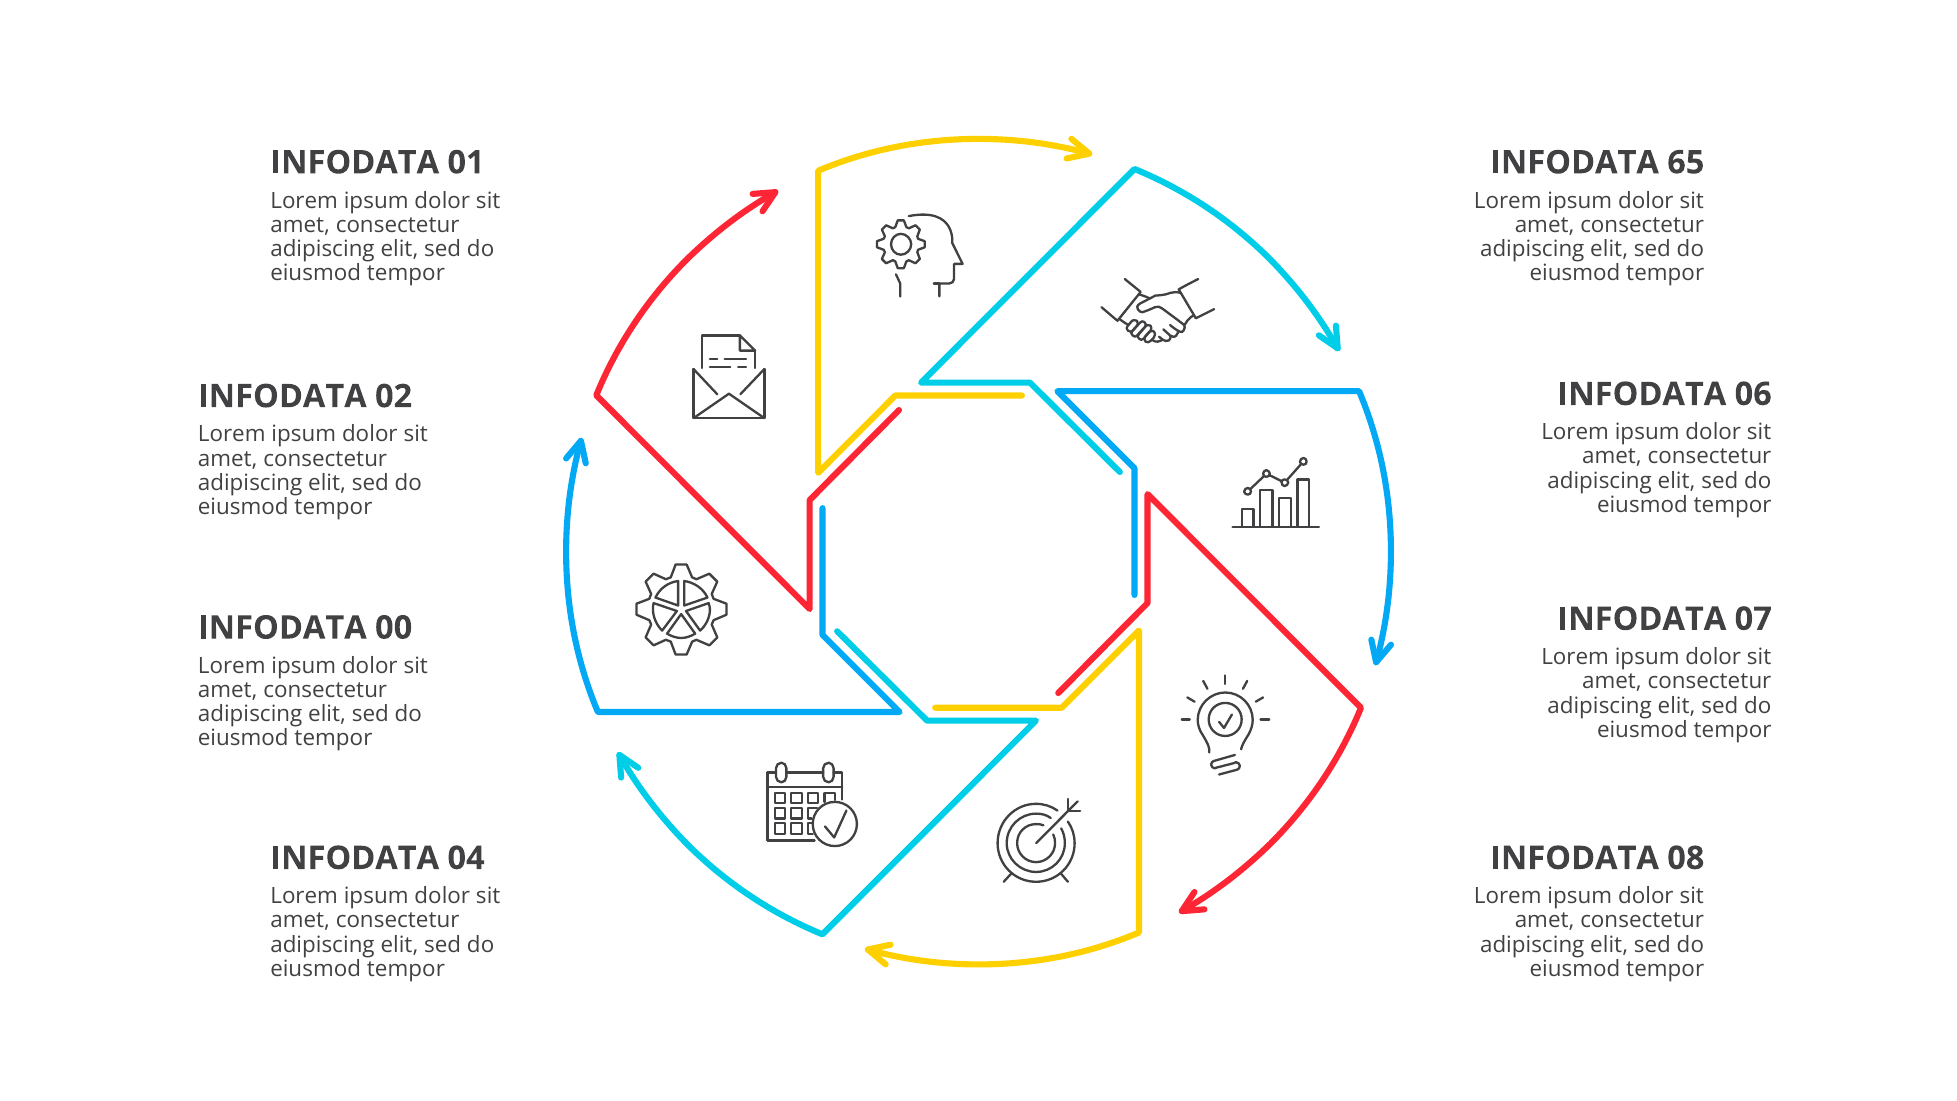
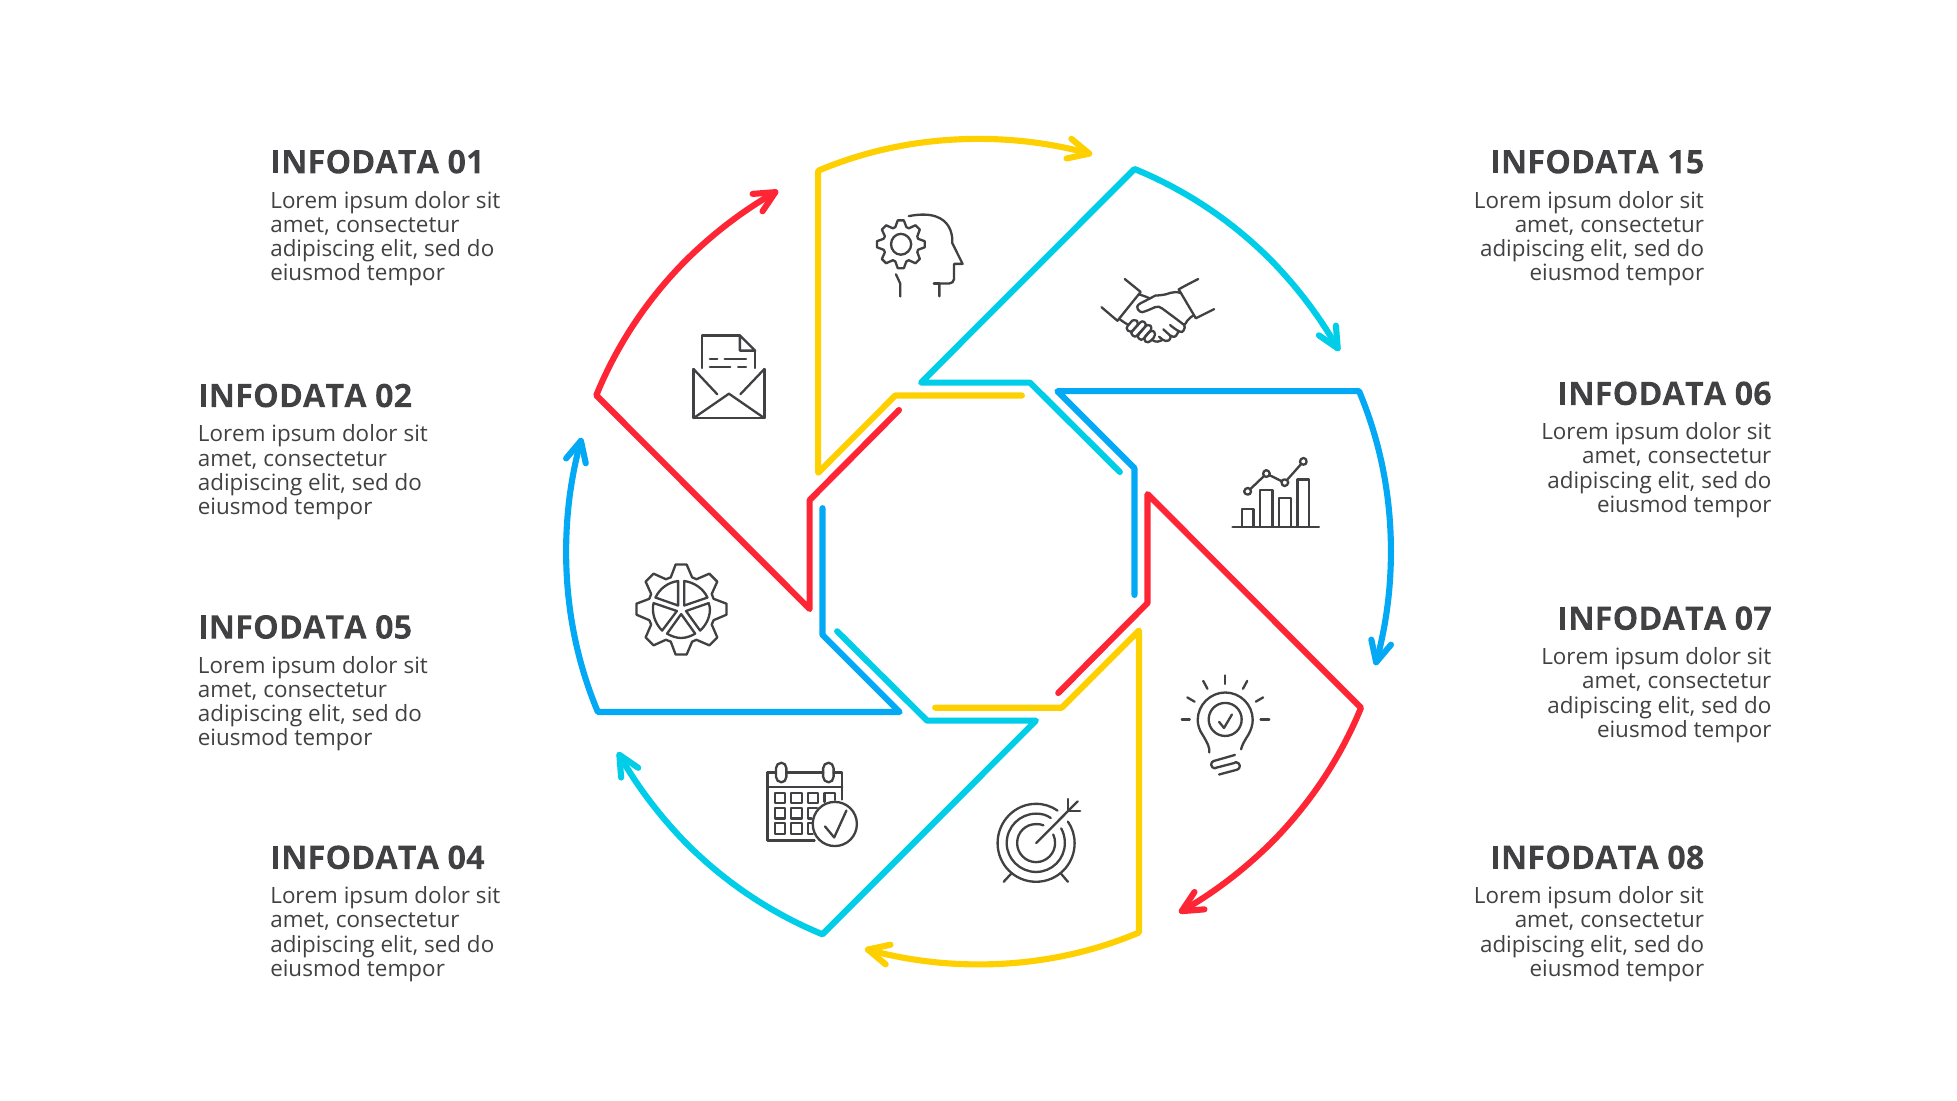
65: 65 -> 15 (1686, 163)
00: 00 -> 05 (394, 628)
